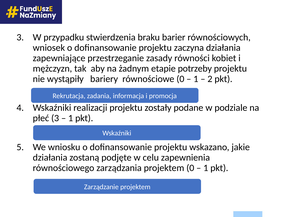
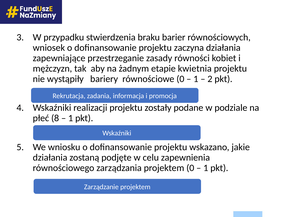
potrzeby: potrzeby -> kwietnia (195, 68)
płeć 3: 3 -> 8 (55, 118)
